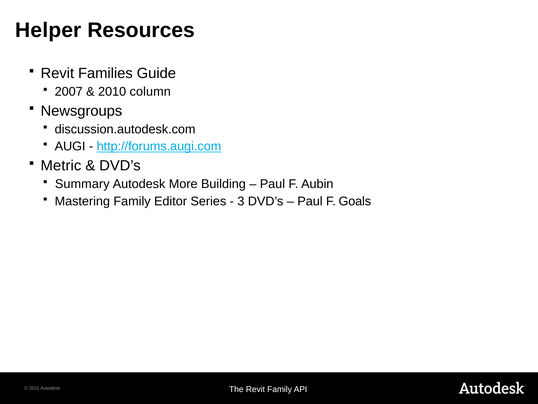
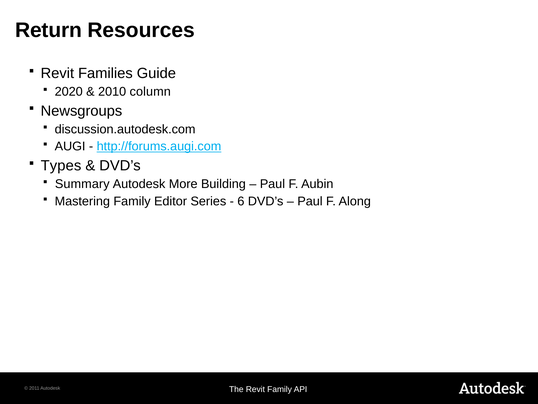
Helper: Helper -> Return (49, 30)
2007: 2007 -> 2020 (69, 92)
Metric: Metric -> Types (61, 165)
3: 3 -> 6 (241, 201)
Goals: Goals -> Along (355, 201)
